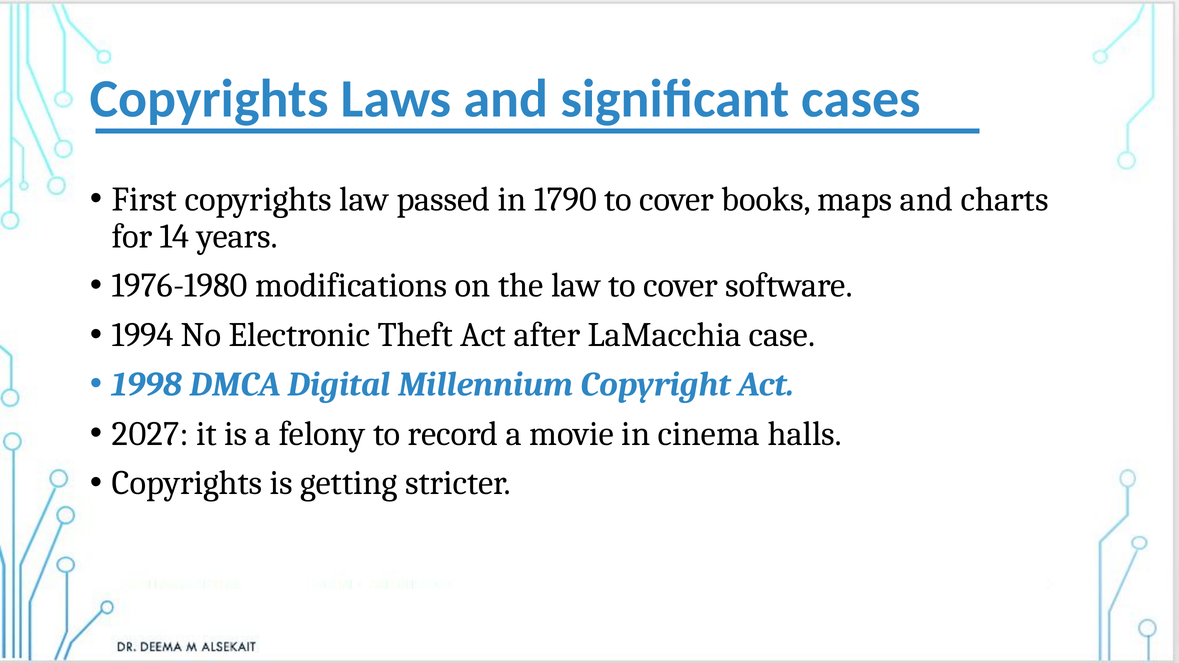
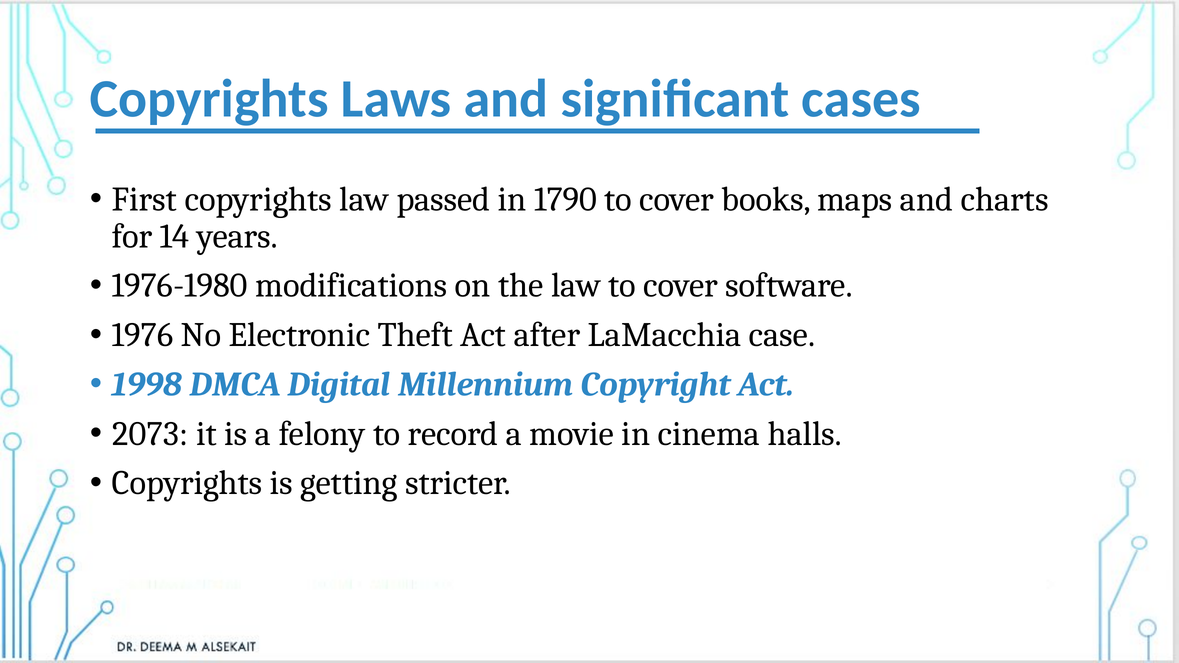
1994: 1994 -> 1976 (143, 335)
2027: 2027 -> 2073 (150, 434)
